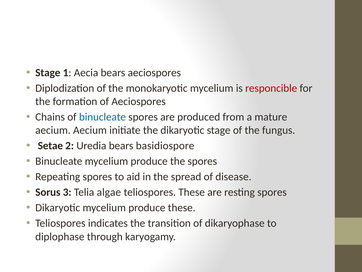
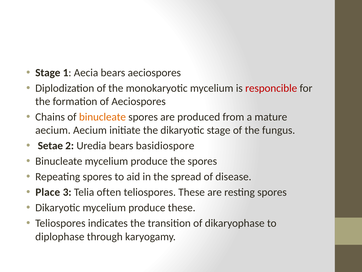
binucleate colour: blue -> orange (102, 117)
Sorus: Sorus -> Place (48, 192)
algae: algae -> often (109, 192)
